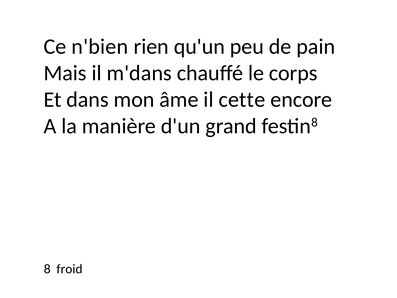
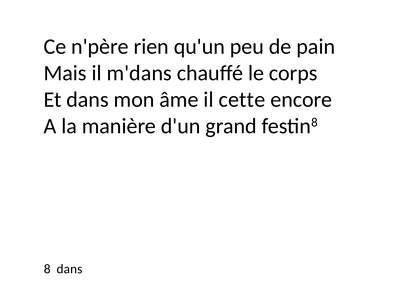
n'bien: n'bien -> n'père (100, 47)
8 froid: froid -> dans (69, 269)
